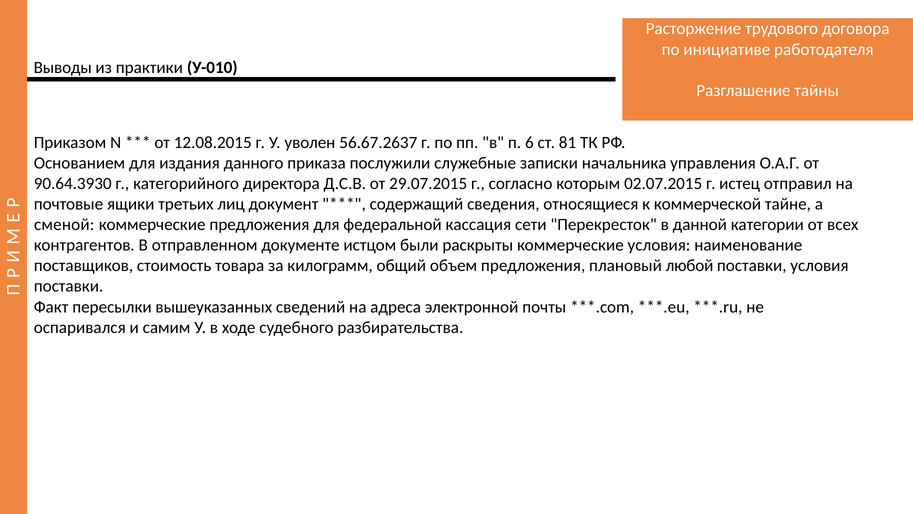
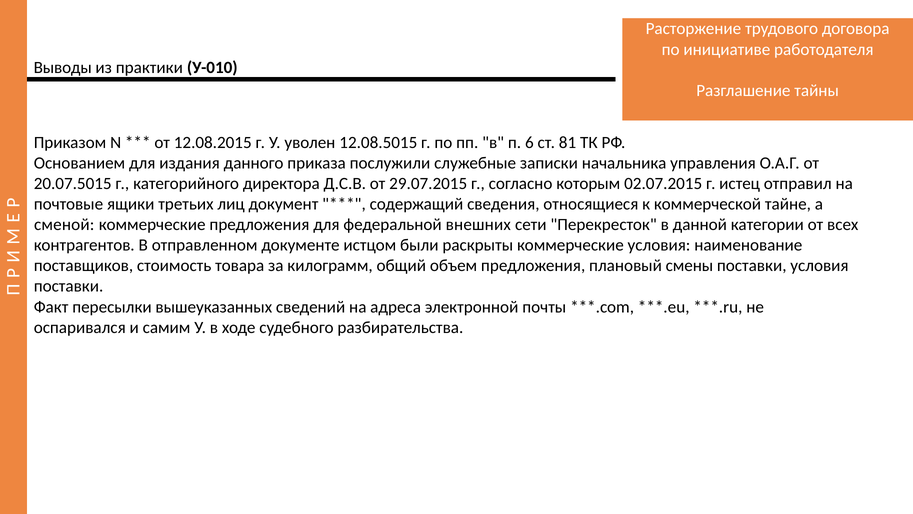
56.67.2637: 56.67.2637 -> 12.08.5015 (378, 142)
90.64.3930: 90.64.3930 -> 20.07.5015 (73, 183)
кассация: кассация -> внешних (478, 224)
любой: любой -> смены (689, 265)
